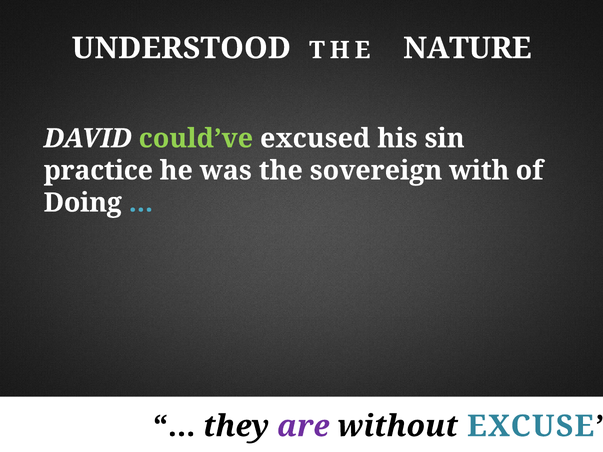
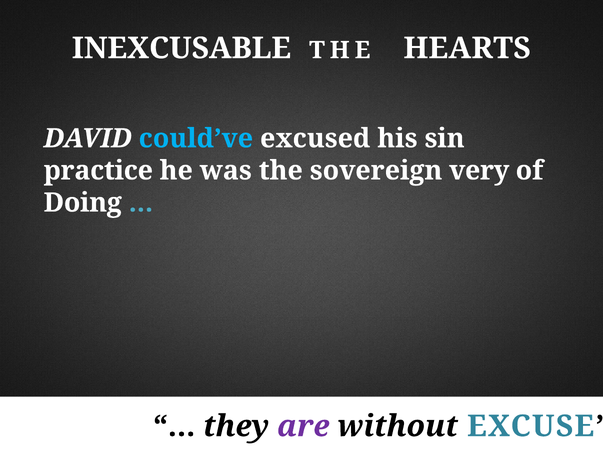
UNDERSTOOD: UNDERSTOOD -> INEXCUSABLE (181, 48)
NATURE: NATURE -> HEARTS (467, 48)
could’ve colour: light green -> light blue (196, 139)
with: with -> very (479, 171)
